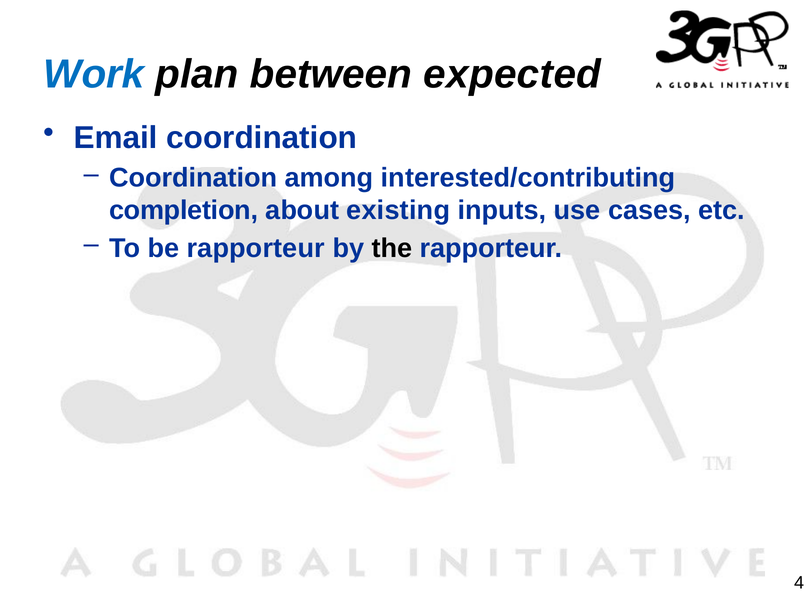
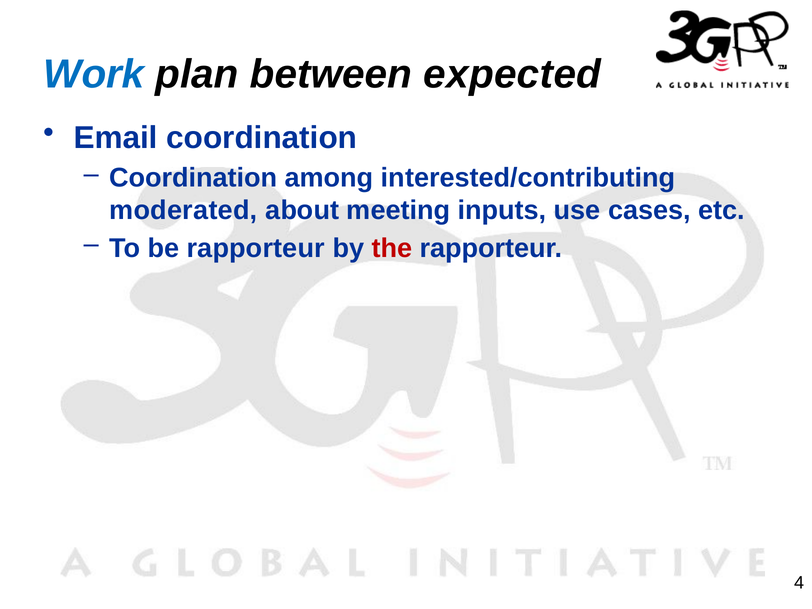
completion: completion -> moderated (183, 210)
existing: existing -> meeting (398, 210)
the colour: black -> red (392, 248)
